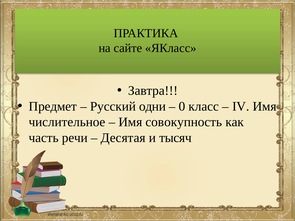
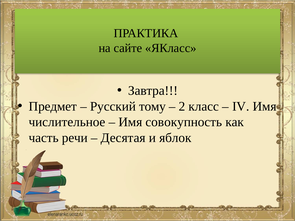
одни: одни -> тому (152, 106)
0: 0 -> 2 (182, 106)
тысяч: тысяч -> яблок (175, 138)
